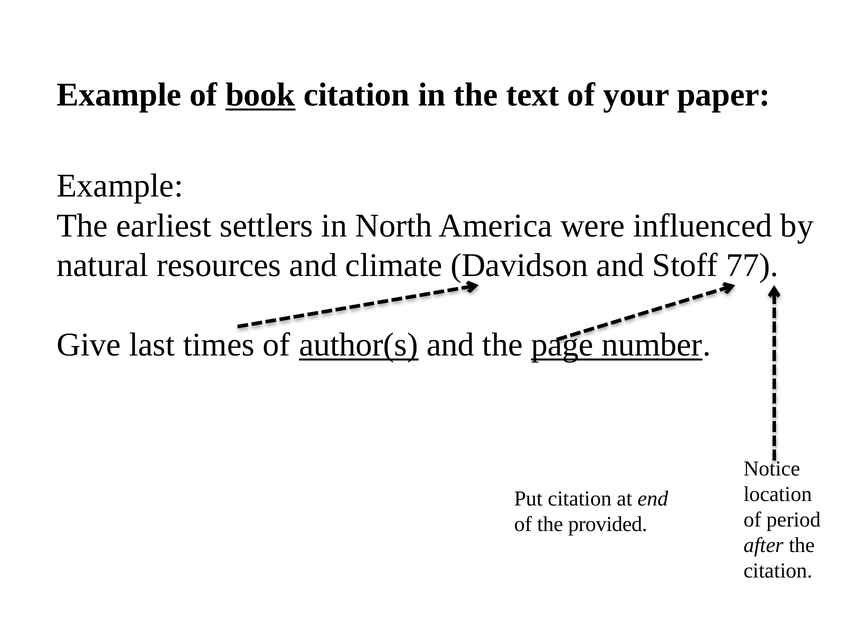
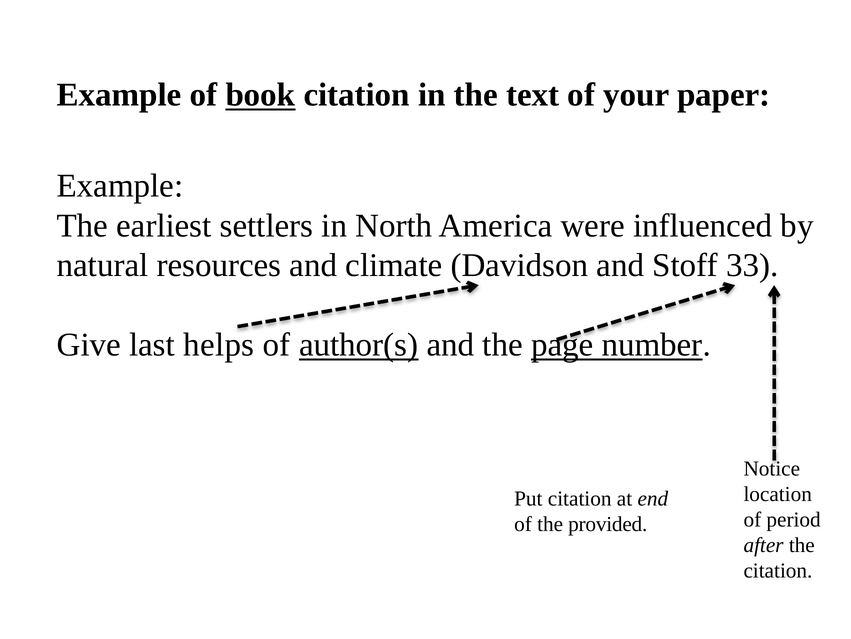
77: 77 -> 33 (752, 265)
times: times -> helps (219, 345)
